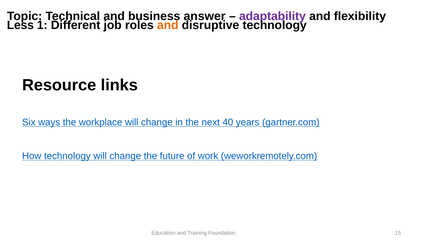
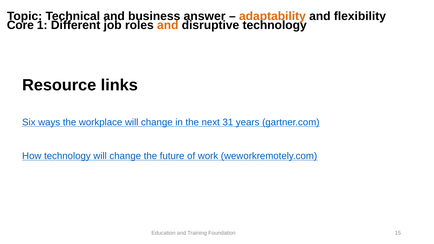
adaptability colour: purple -> orange (272, 16)
Less: Less -> Core (20, 25)
40: 40 -> 31 (228, 122)
